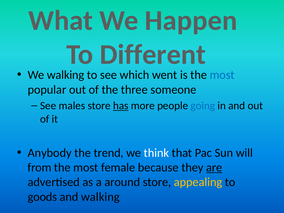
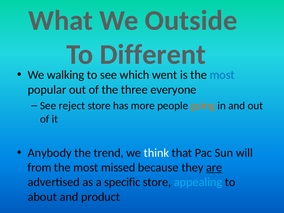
Happen: Happen -> Outside (191, 20)
someone: someone -> everyone (173, 90)
males: males -> reject (72, 106)
has underline: present -> none (121, 106)
going colour: blue -> orange (203, 106)
female: female -> missed (118, 167)
around: around -> specific (122, 182)
appealing colour: yellow -> light blue (198, 182)
goods: goods -> about (42, 197)
and walking: walking -> product (101, 197)
